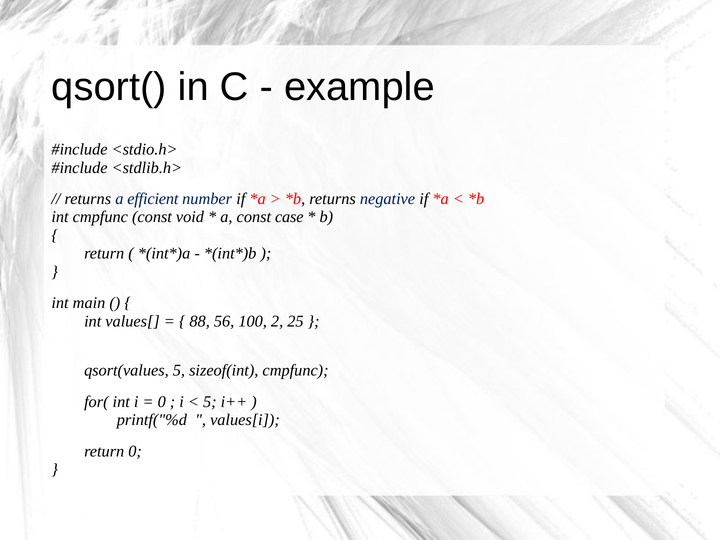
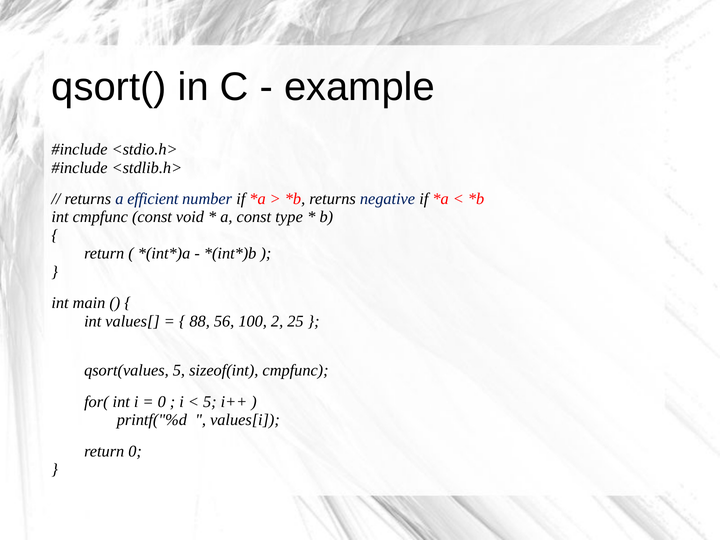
case: case -> type (289, 217)
